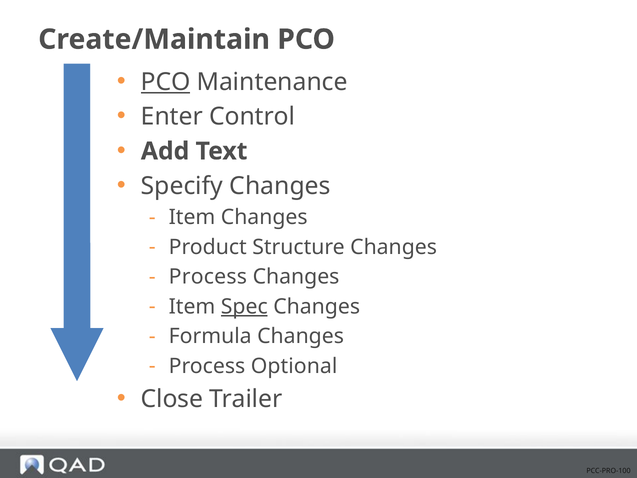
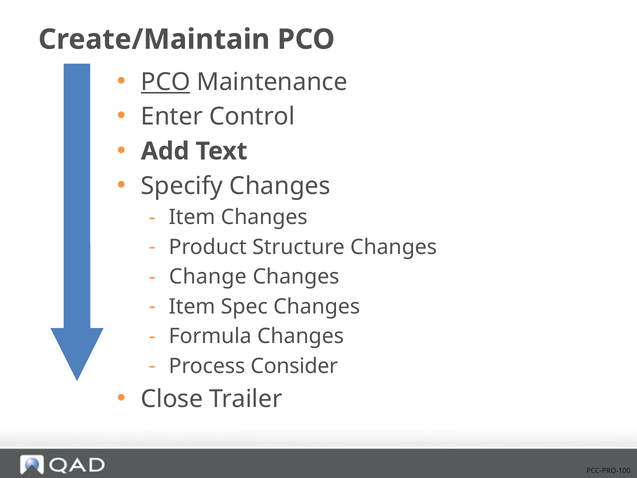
Process: Process -> Change (208, 277)
Spec underline: present -> none (244, 306)
Optional: Optional -> Consider (294, 366)
